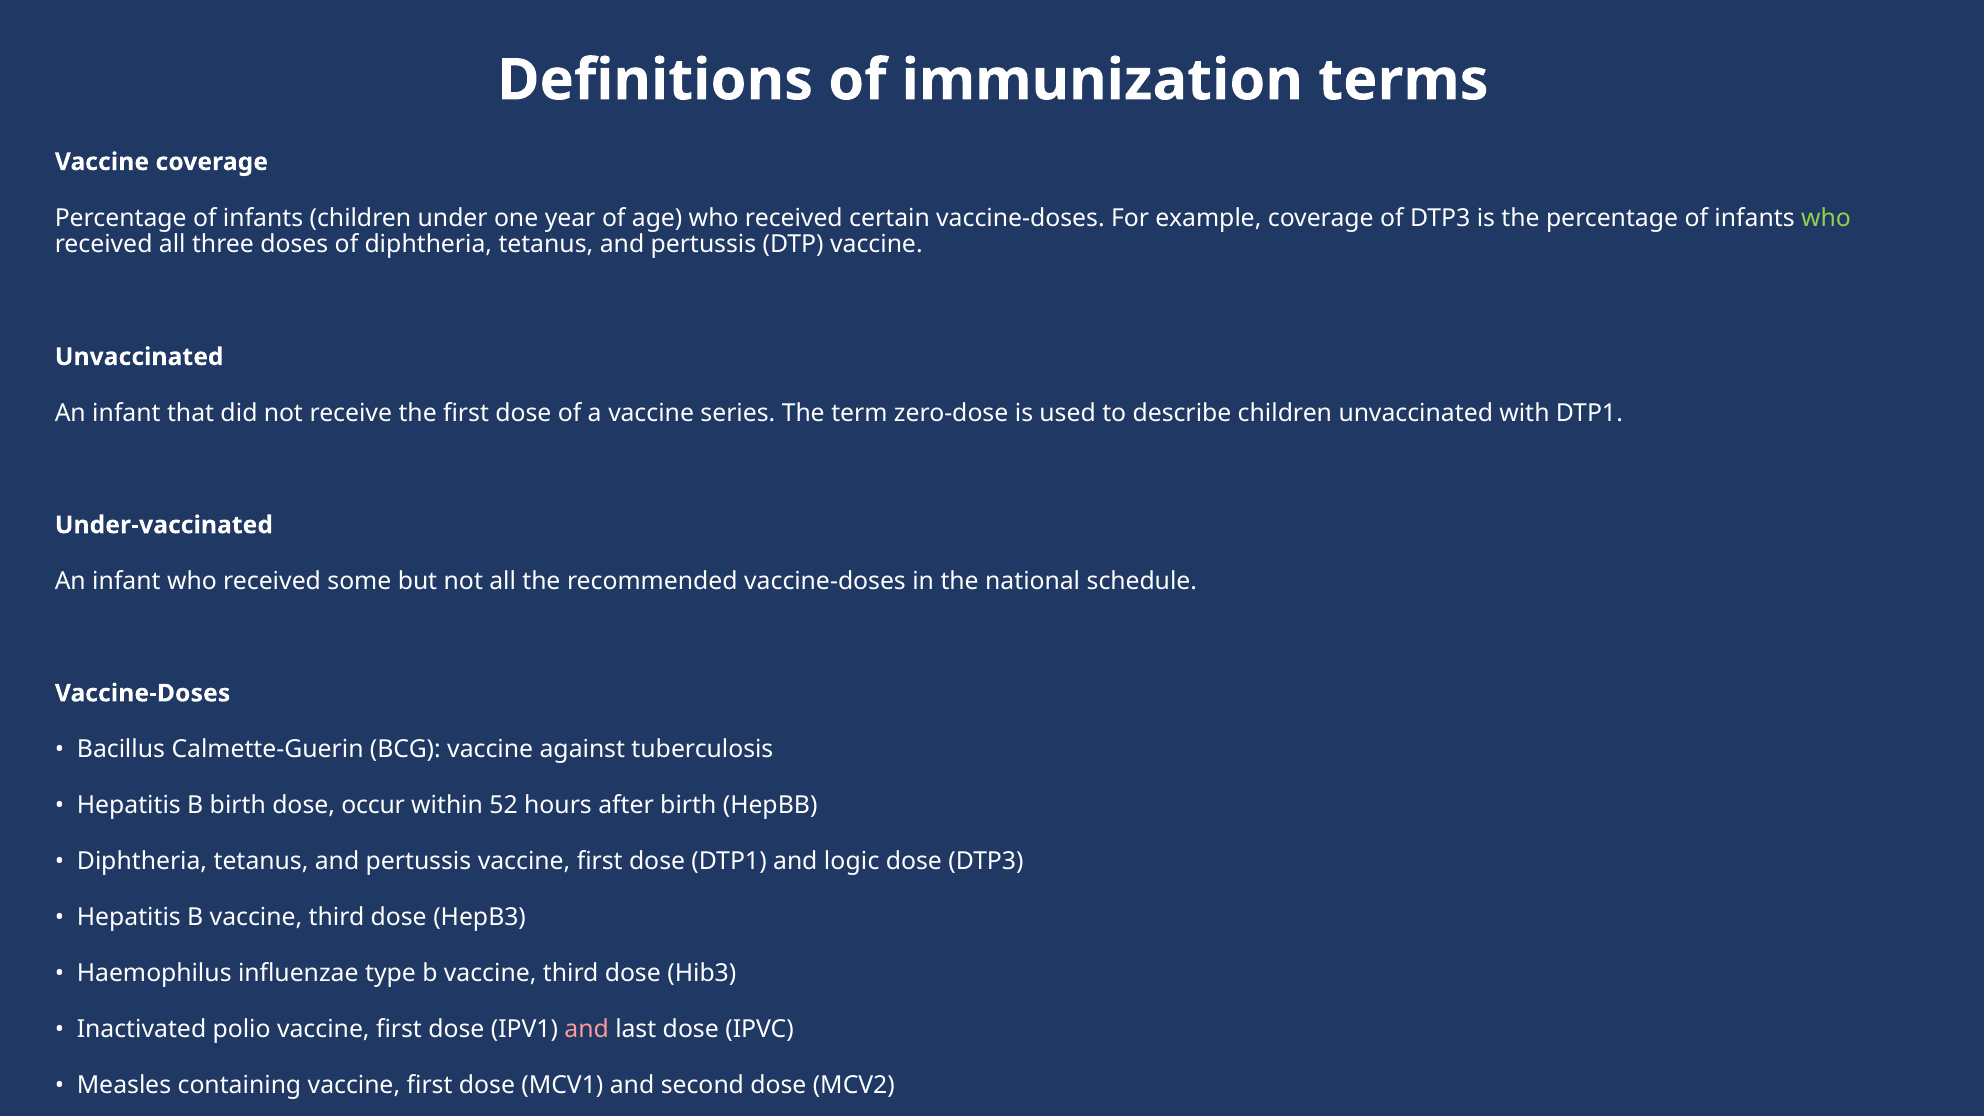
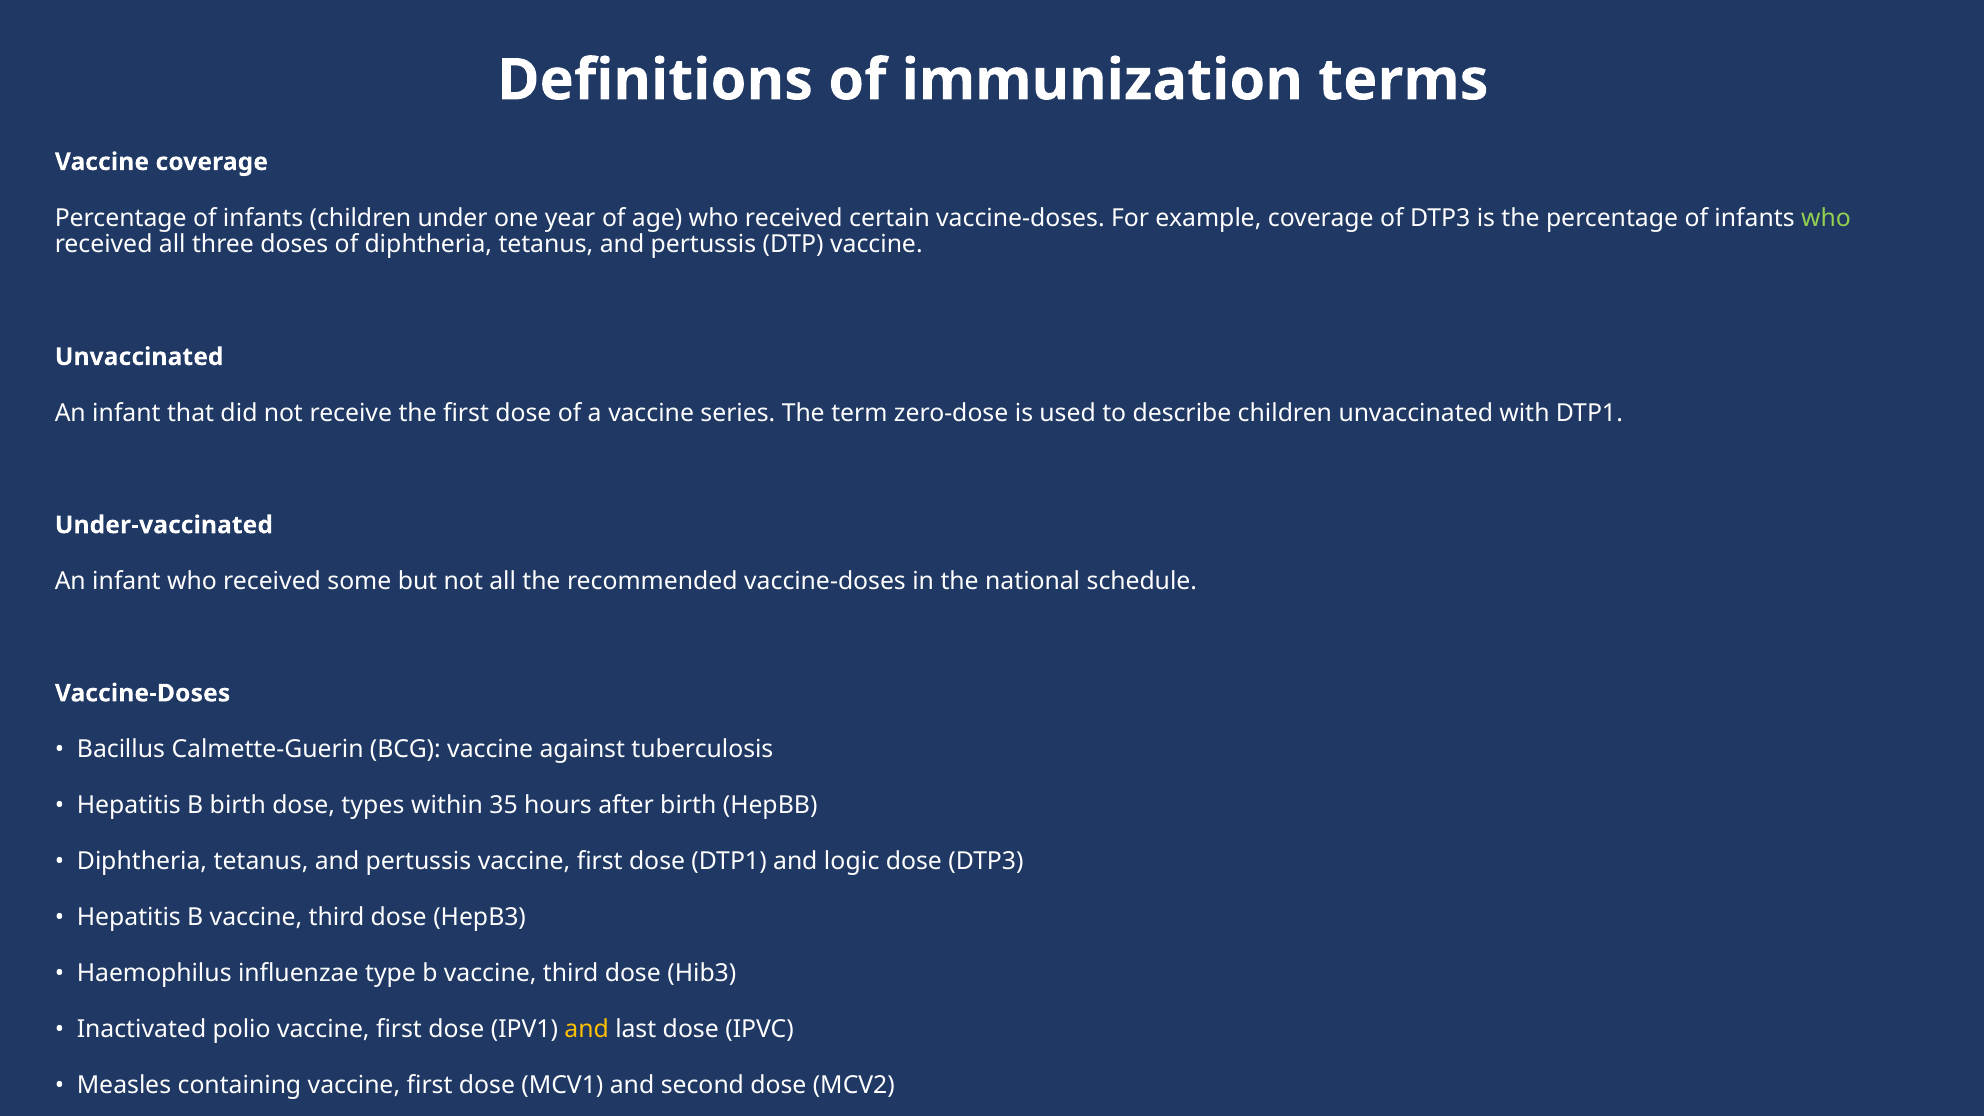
dose occur: occur -> types (373, 805)
52: 52 -> 35 (504, 805)
and colour: pink -> yellow (587, 1030)
